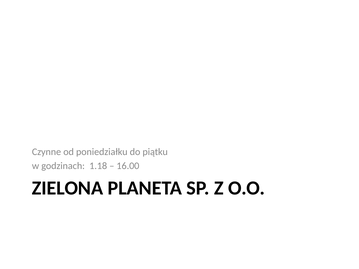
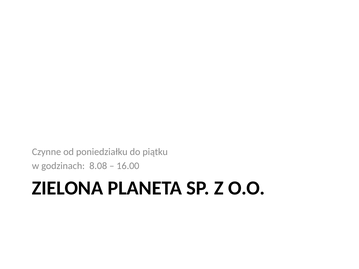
1.18: 1.18 -> 8.08 (98, 166)
